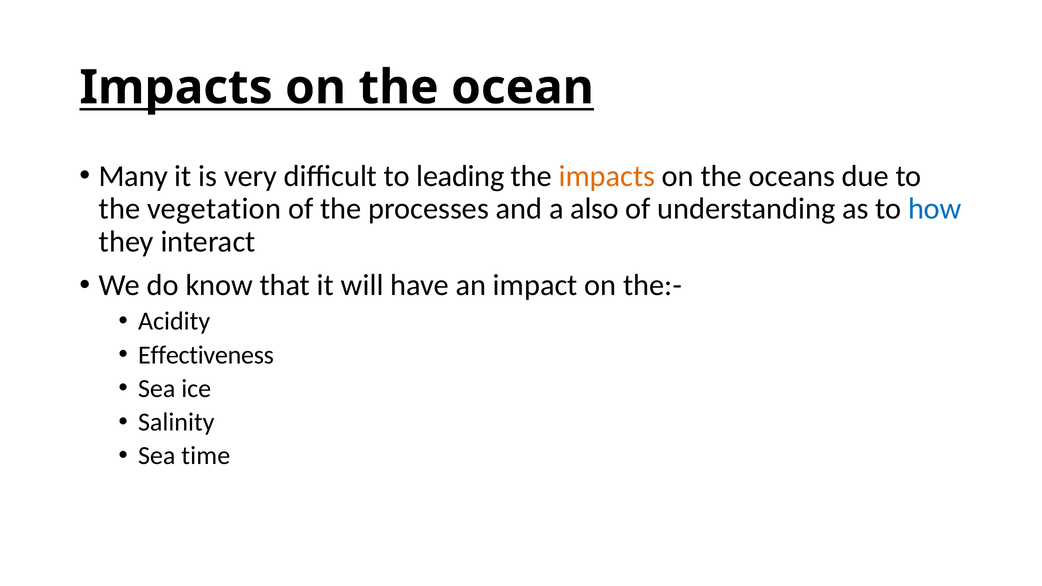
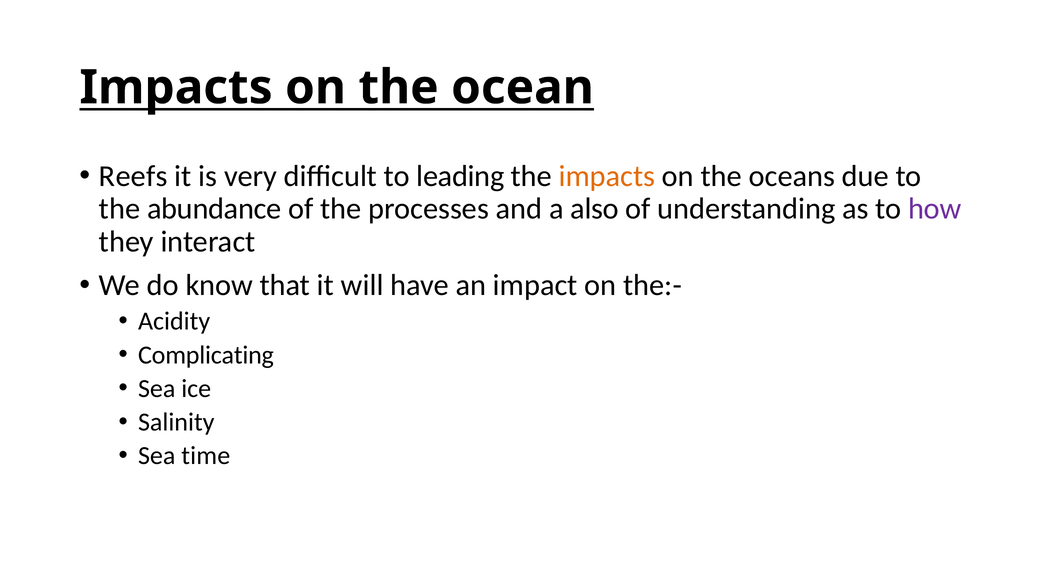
Many: Many -> Reefs (133, 176)
vegetation: vegetation -> abundance (214, 209)
how colour: blue -> purple (935, 209)
Effectiveness: Effectiveness -> Complicating (206, 355)
